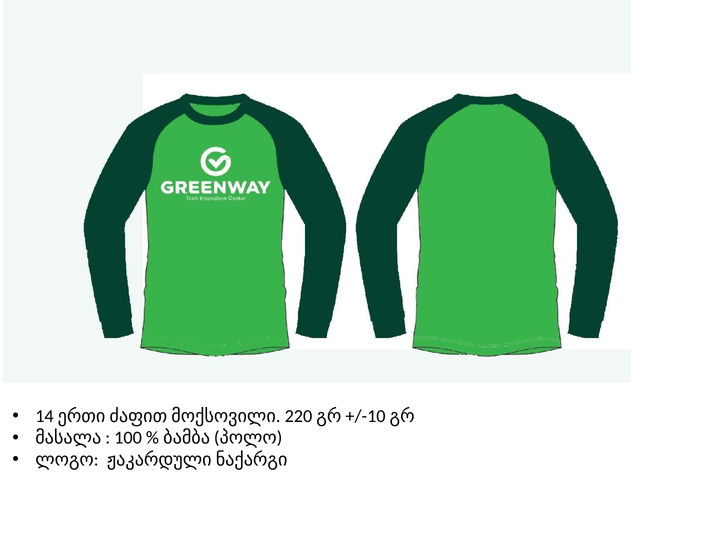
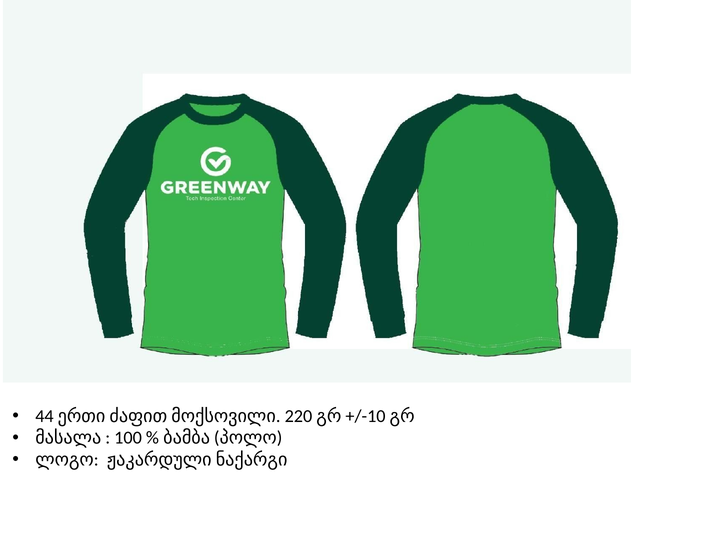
14: 14 -> 44 (44, 416)
